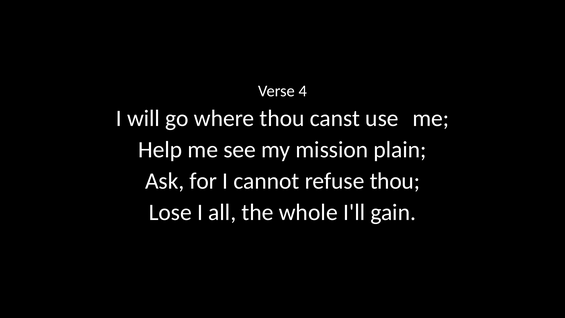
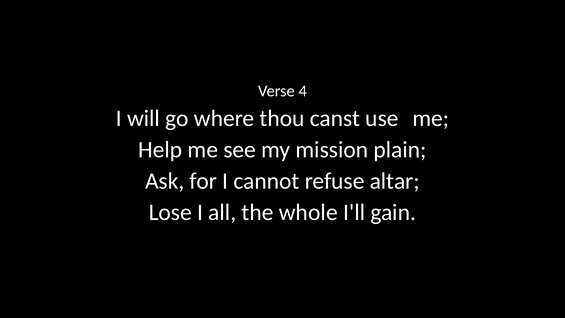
refuse thou: thou -> altar (395, 181)
